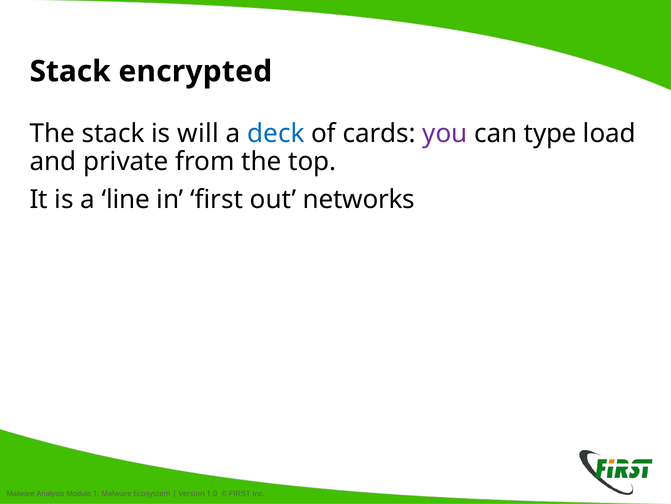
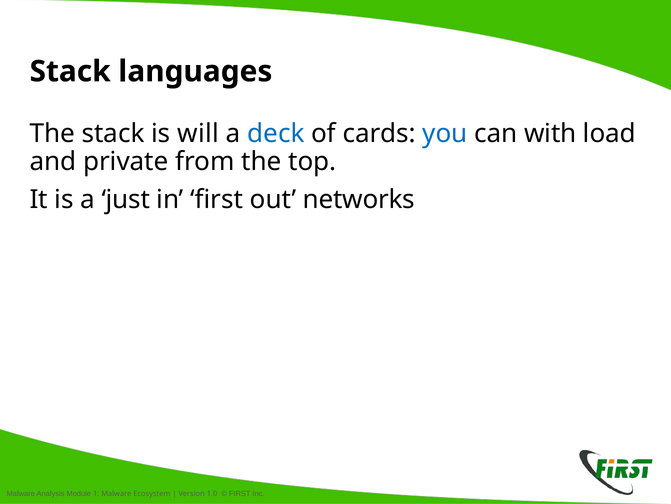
encrypted: encrypted -> languages (195, 71)
you colour: purple -> blue (445, 133)
type: type -> with (550, 133)
line: line -> just (126, 199)
